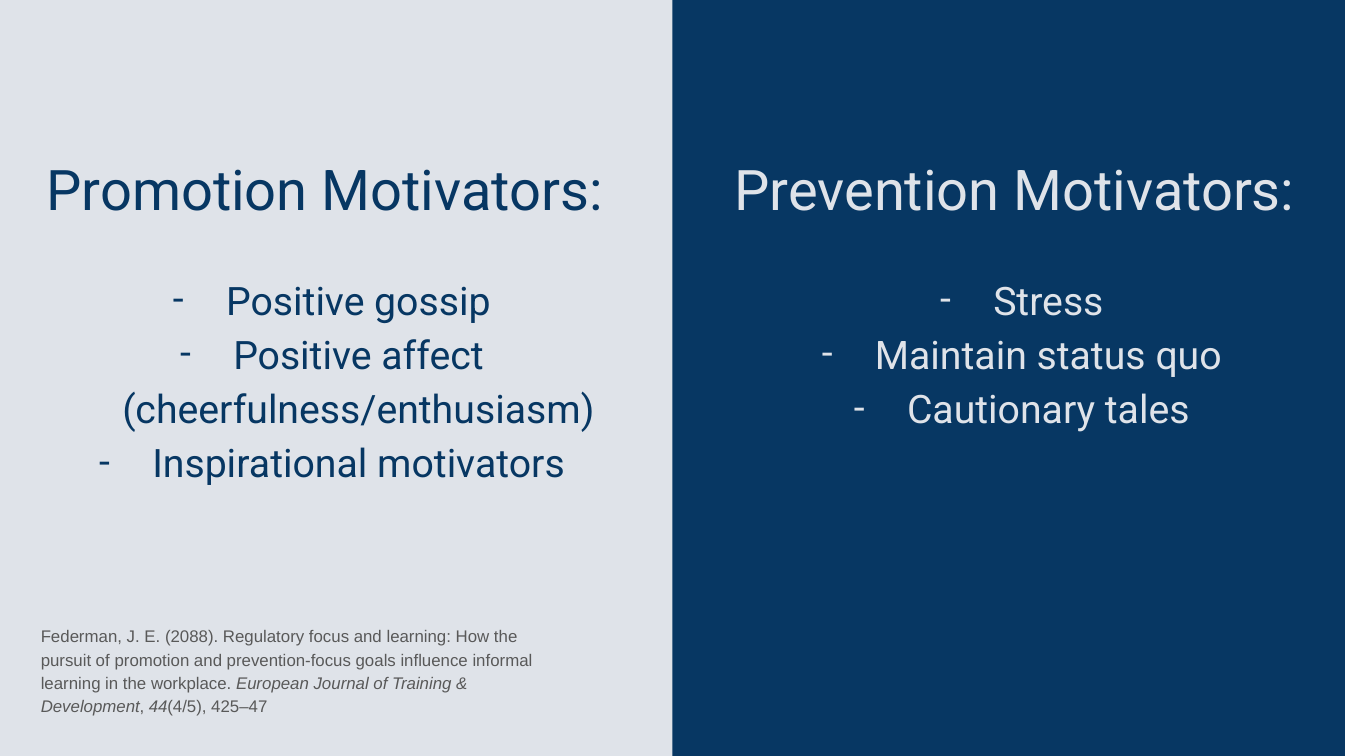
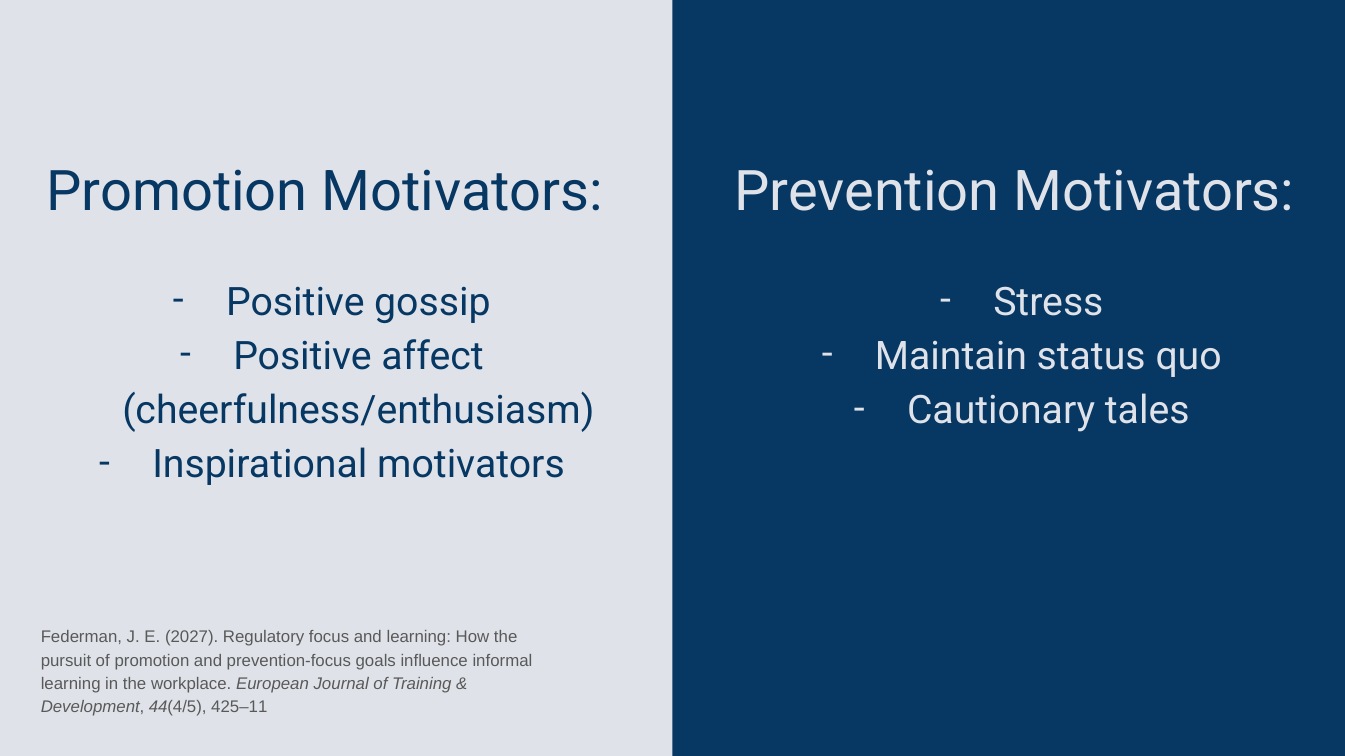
2088: 2088 -> 2027 (192, 638)
425–47: 425–47 -> 425–11 (239, 708)
